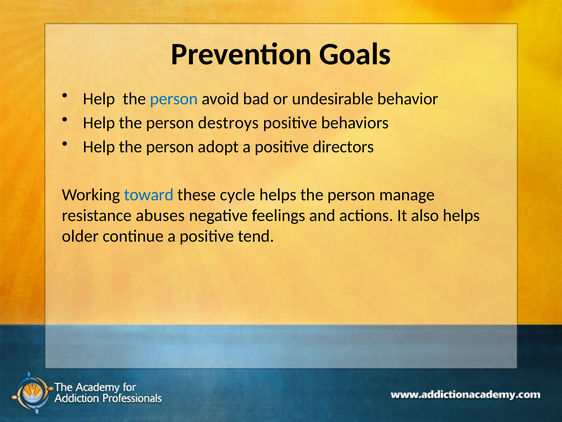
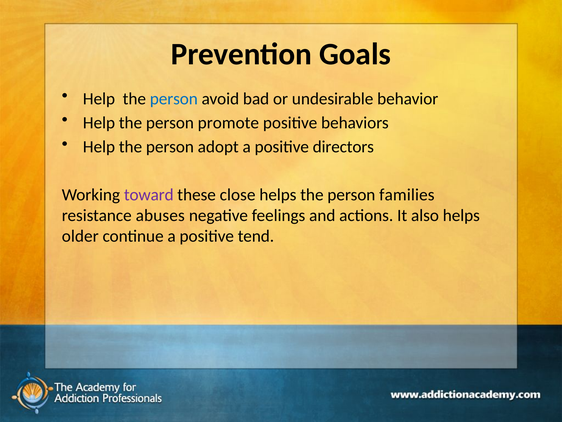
destroys: destroys -> promote (228, 123)
toward colour: blue -> purple (149, 195)
cycle: cycle -> close (238, 195)
manage: manage -> families (407, 195)
